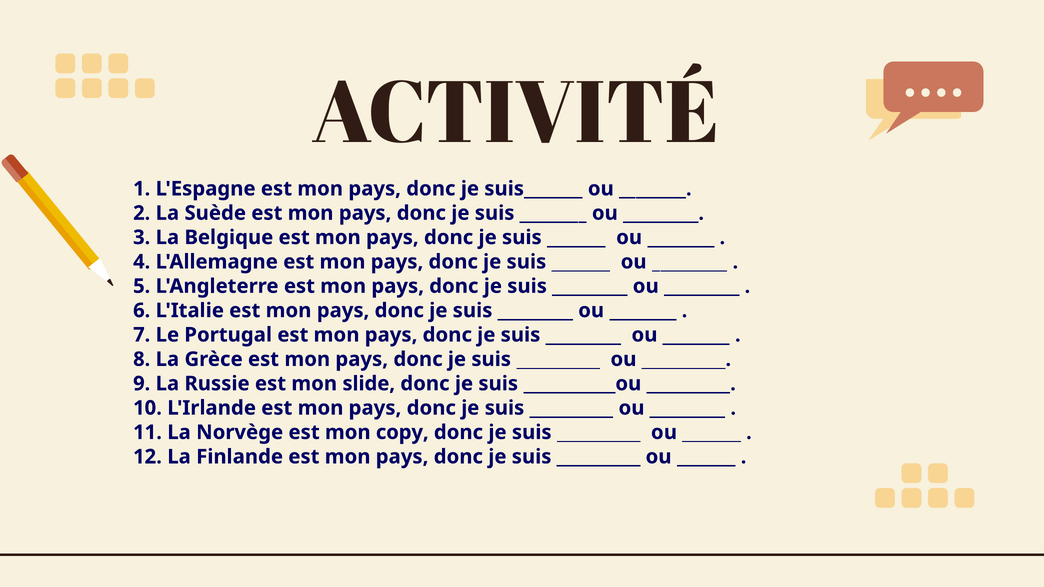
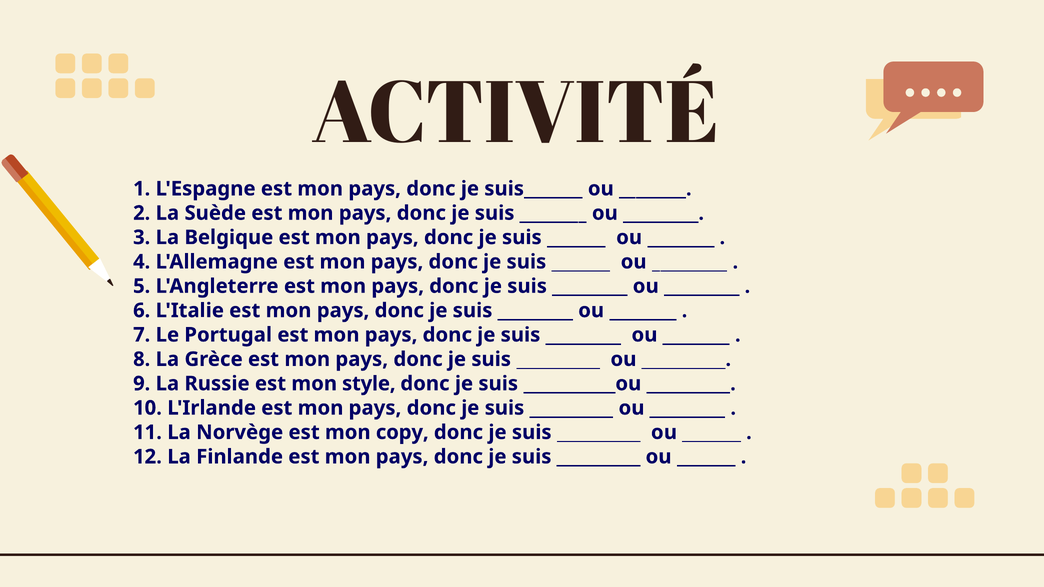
slide: slide -> style (369, 384)
